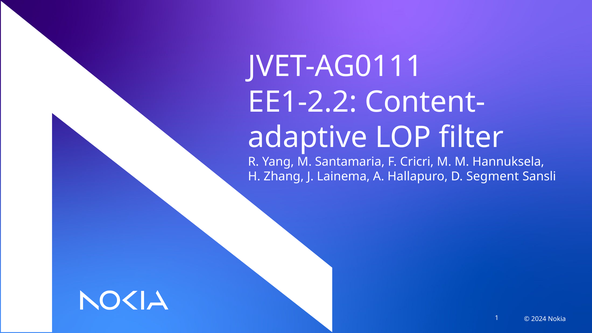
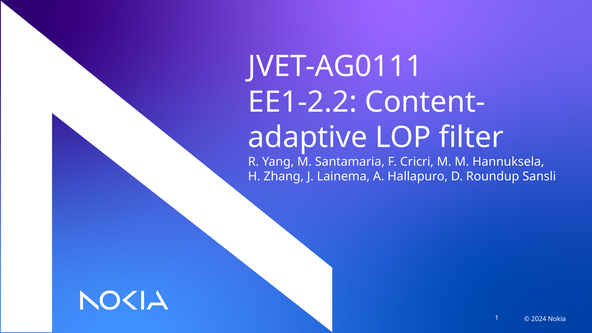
Segment: Segment -> Roundup (493, 176)
